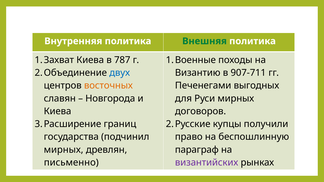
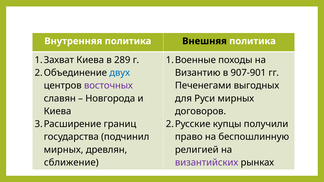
Внешняя colour: green -> black (205, 41)
787: 787 -> 289 (122, 60)
907-711: 907-711 -> 907-901 (248, 73)
восточных colour: orange -> purple (108, 86)
параграф: параграф -> религией (197, 150)
письменно: письменно -> сближение (71, 163)
